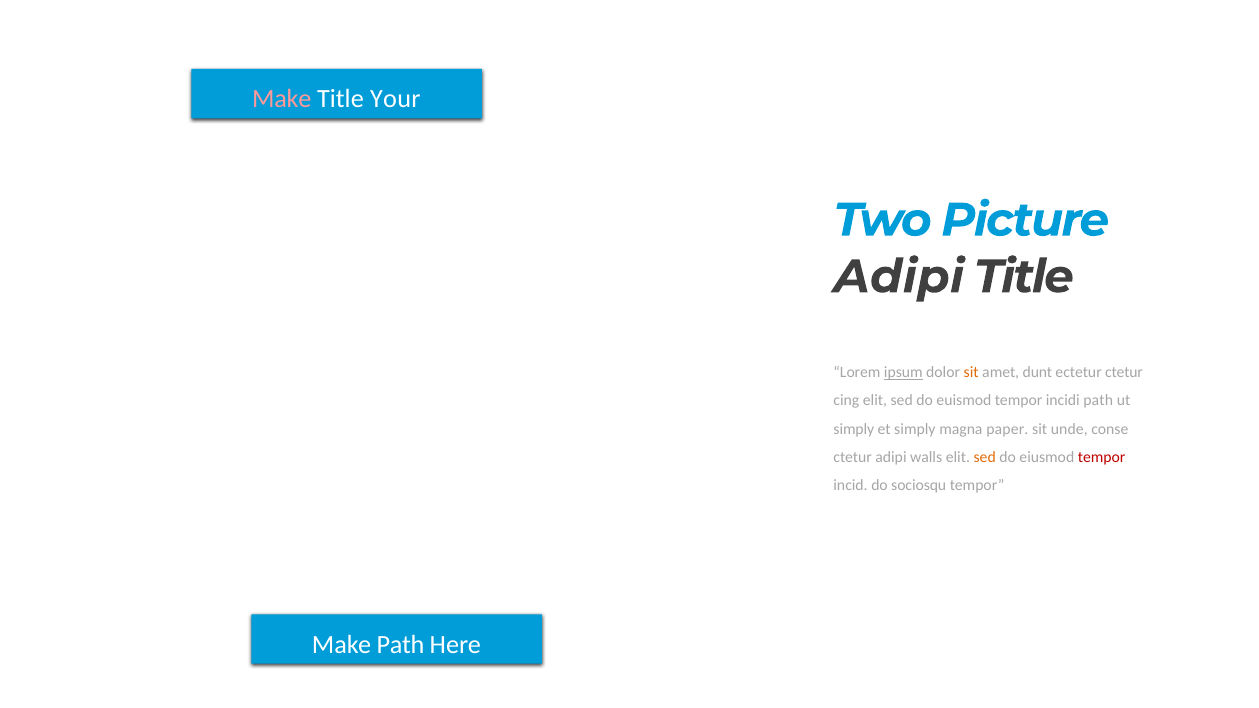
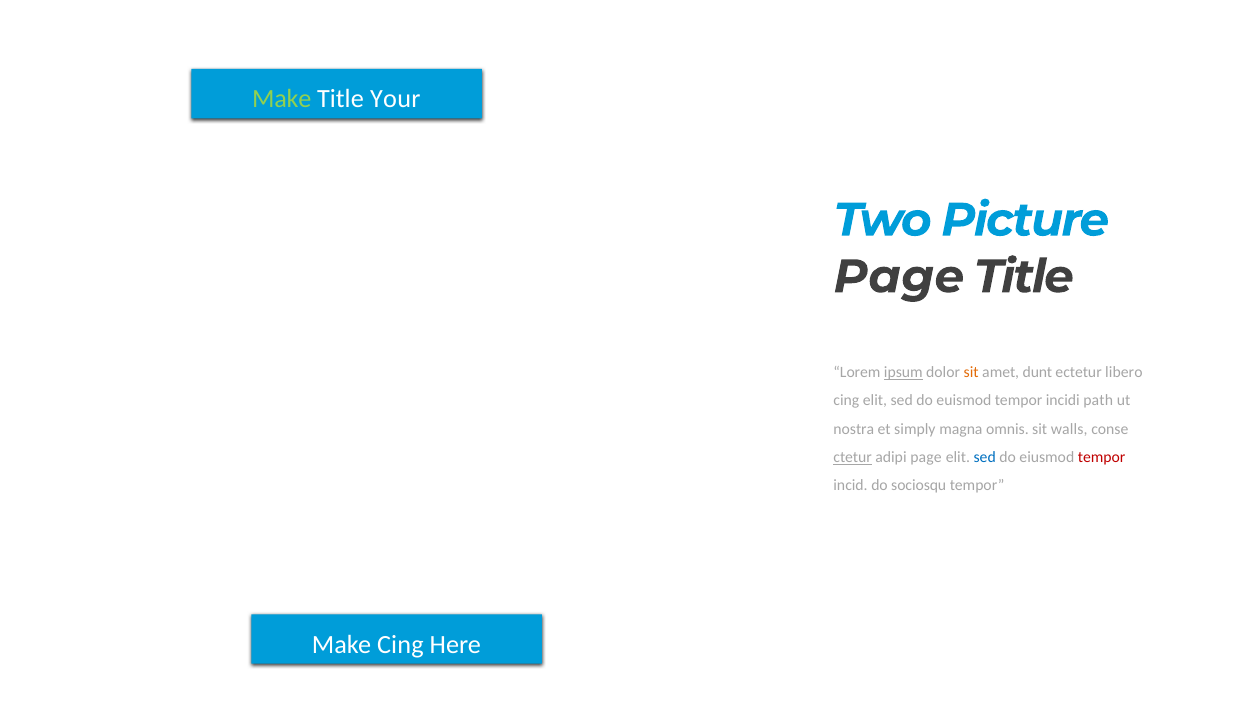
Make colour: pink -> light green (282, 99)
Adipi: Adipi -> Page (899, 277)
ectetur ctetur: ctetur -> libero (1124, 372)
simply: simply -> nostra (854, 429)
paper: paper -> omnis (1007, 429)
unde: unde -> walls (1069, 429)
ctetur underline: none -> present (853, 457)
adipi walls: walls -> page (926, 457)
sed colour: orange -> blue (985, 457)
Make Path: Path -> Cing (400, 645)
